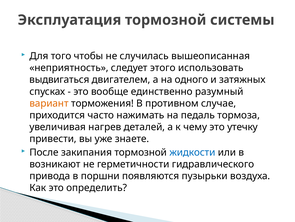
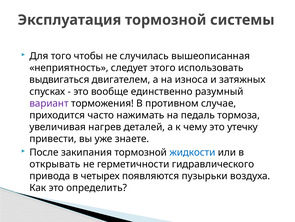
одного: одного -> износа (191, 79)
вариант colour: orange -> purple (49, 103)
возникают: возникают -> открывать (55, 164)
поршни: поршни -> четырех (100, 175)
